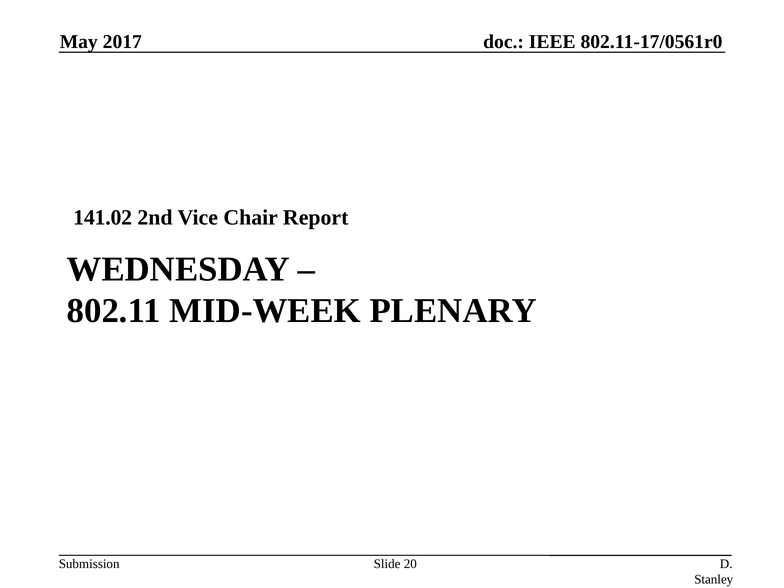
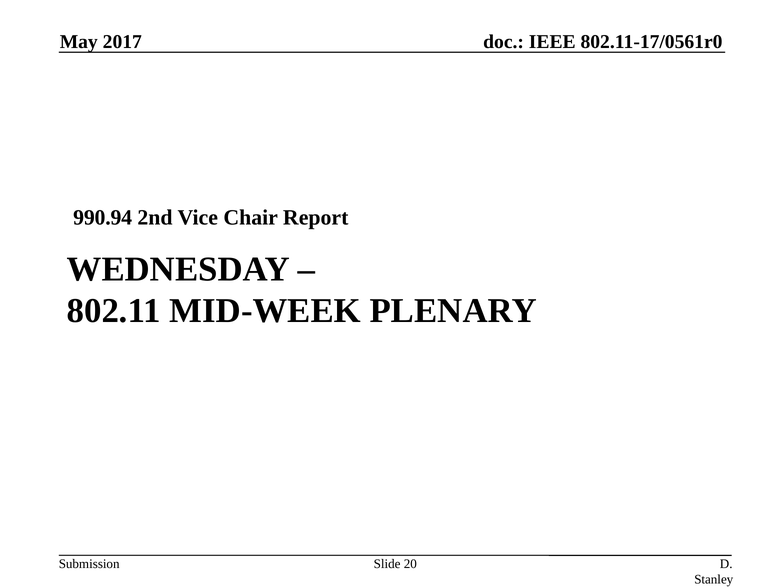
141.02: 141.02 -> 990.94 (103, 218)
